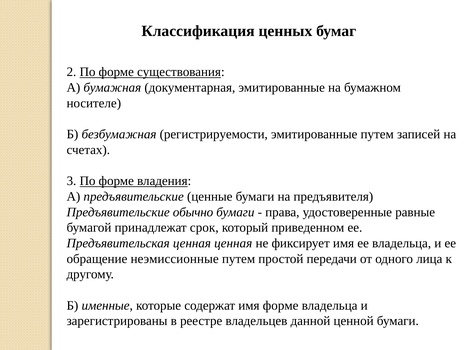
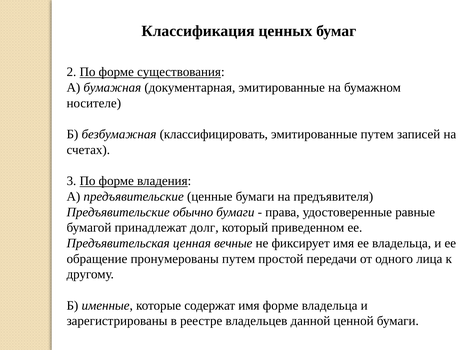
регистрируемости: регистрируемости -> классифицировать (214, 134)
срок: срок -> долг (204, 228)
ценная ценная: ценная -> вечные (233, 243)
неэмиссионные: неэмиссионные -> пронумерованы (175, 259)
